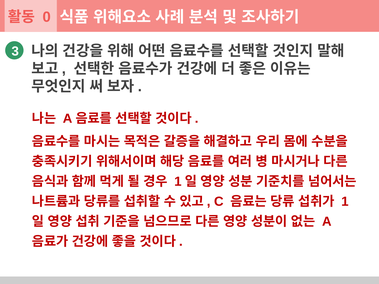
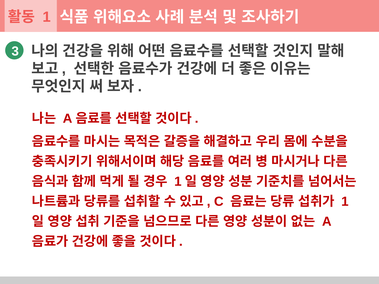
0: 0 -> 1 (47, 17)
